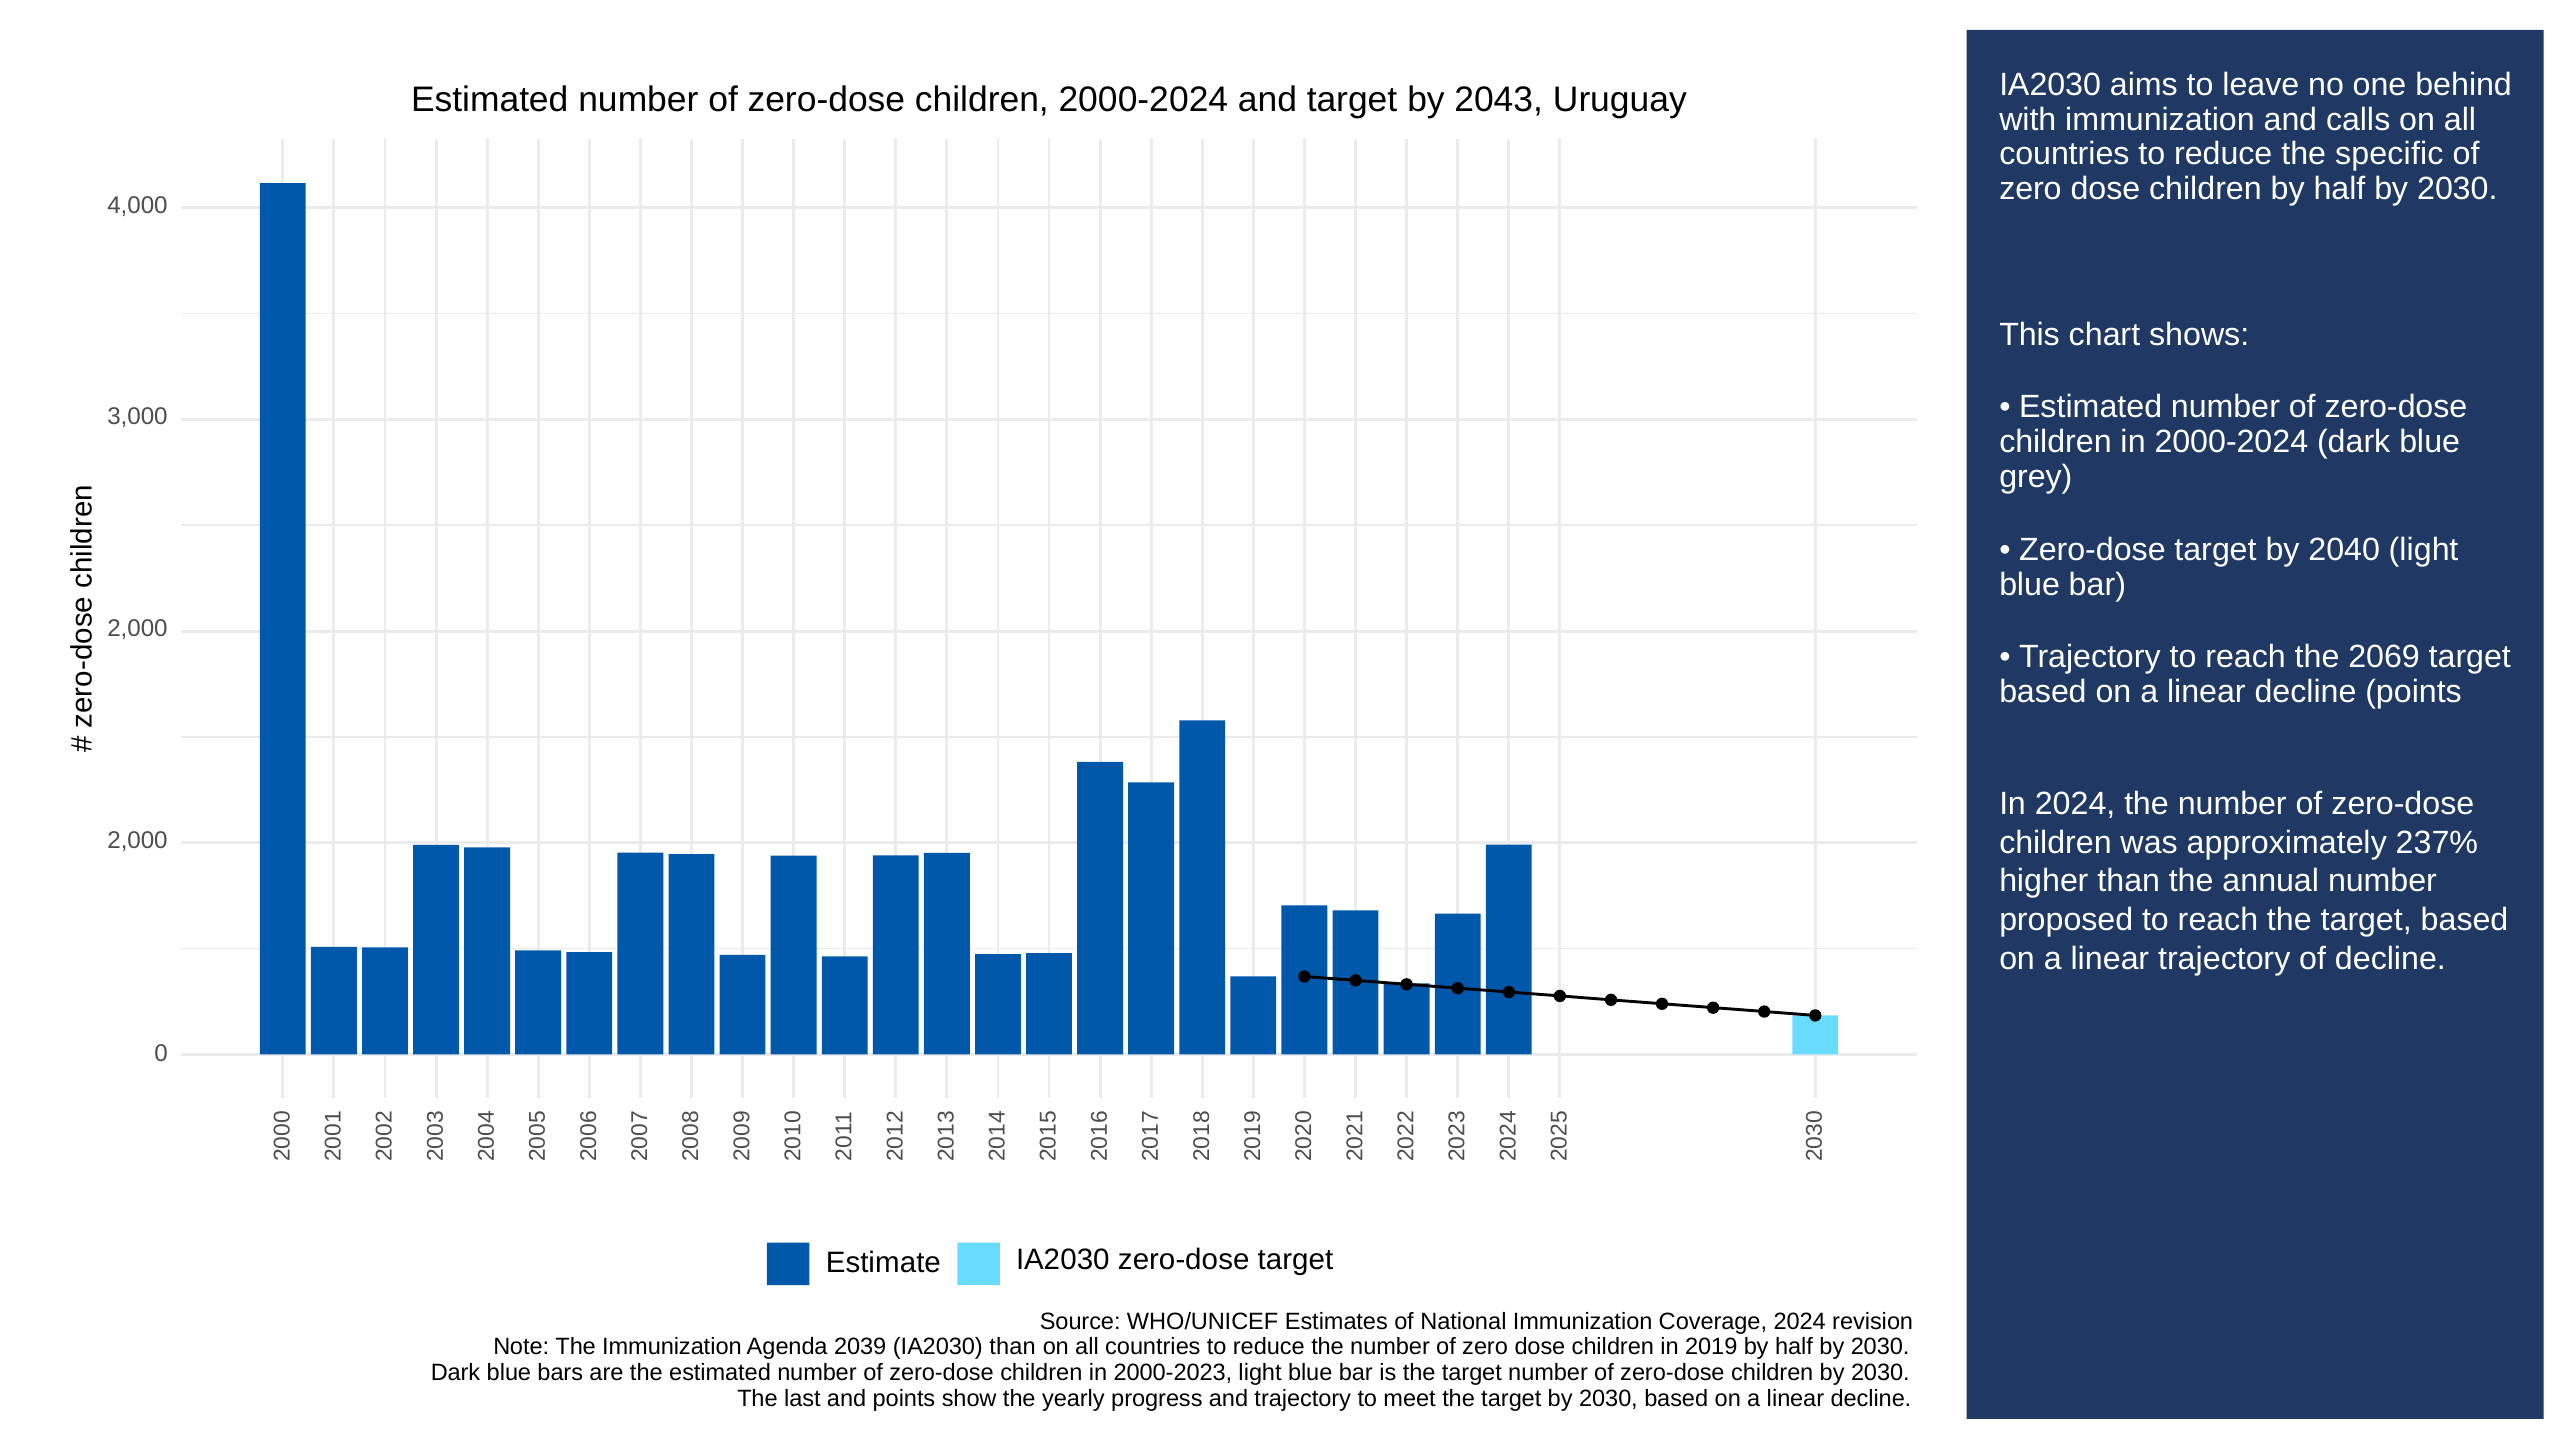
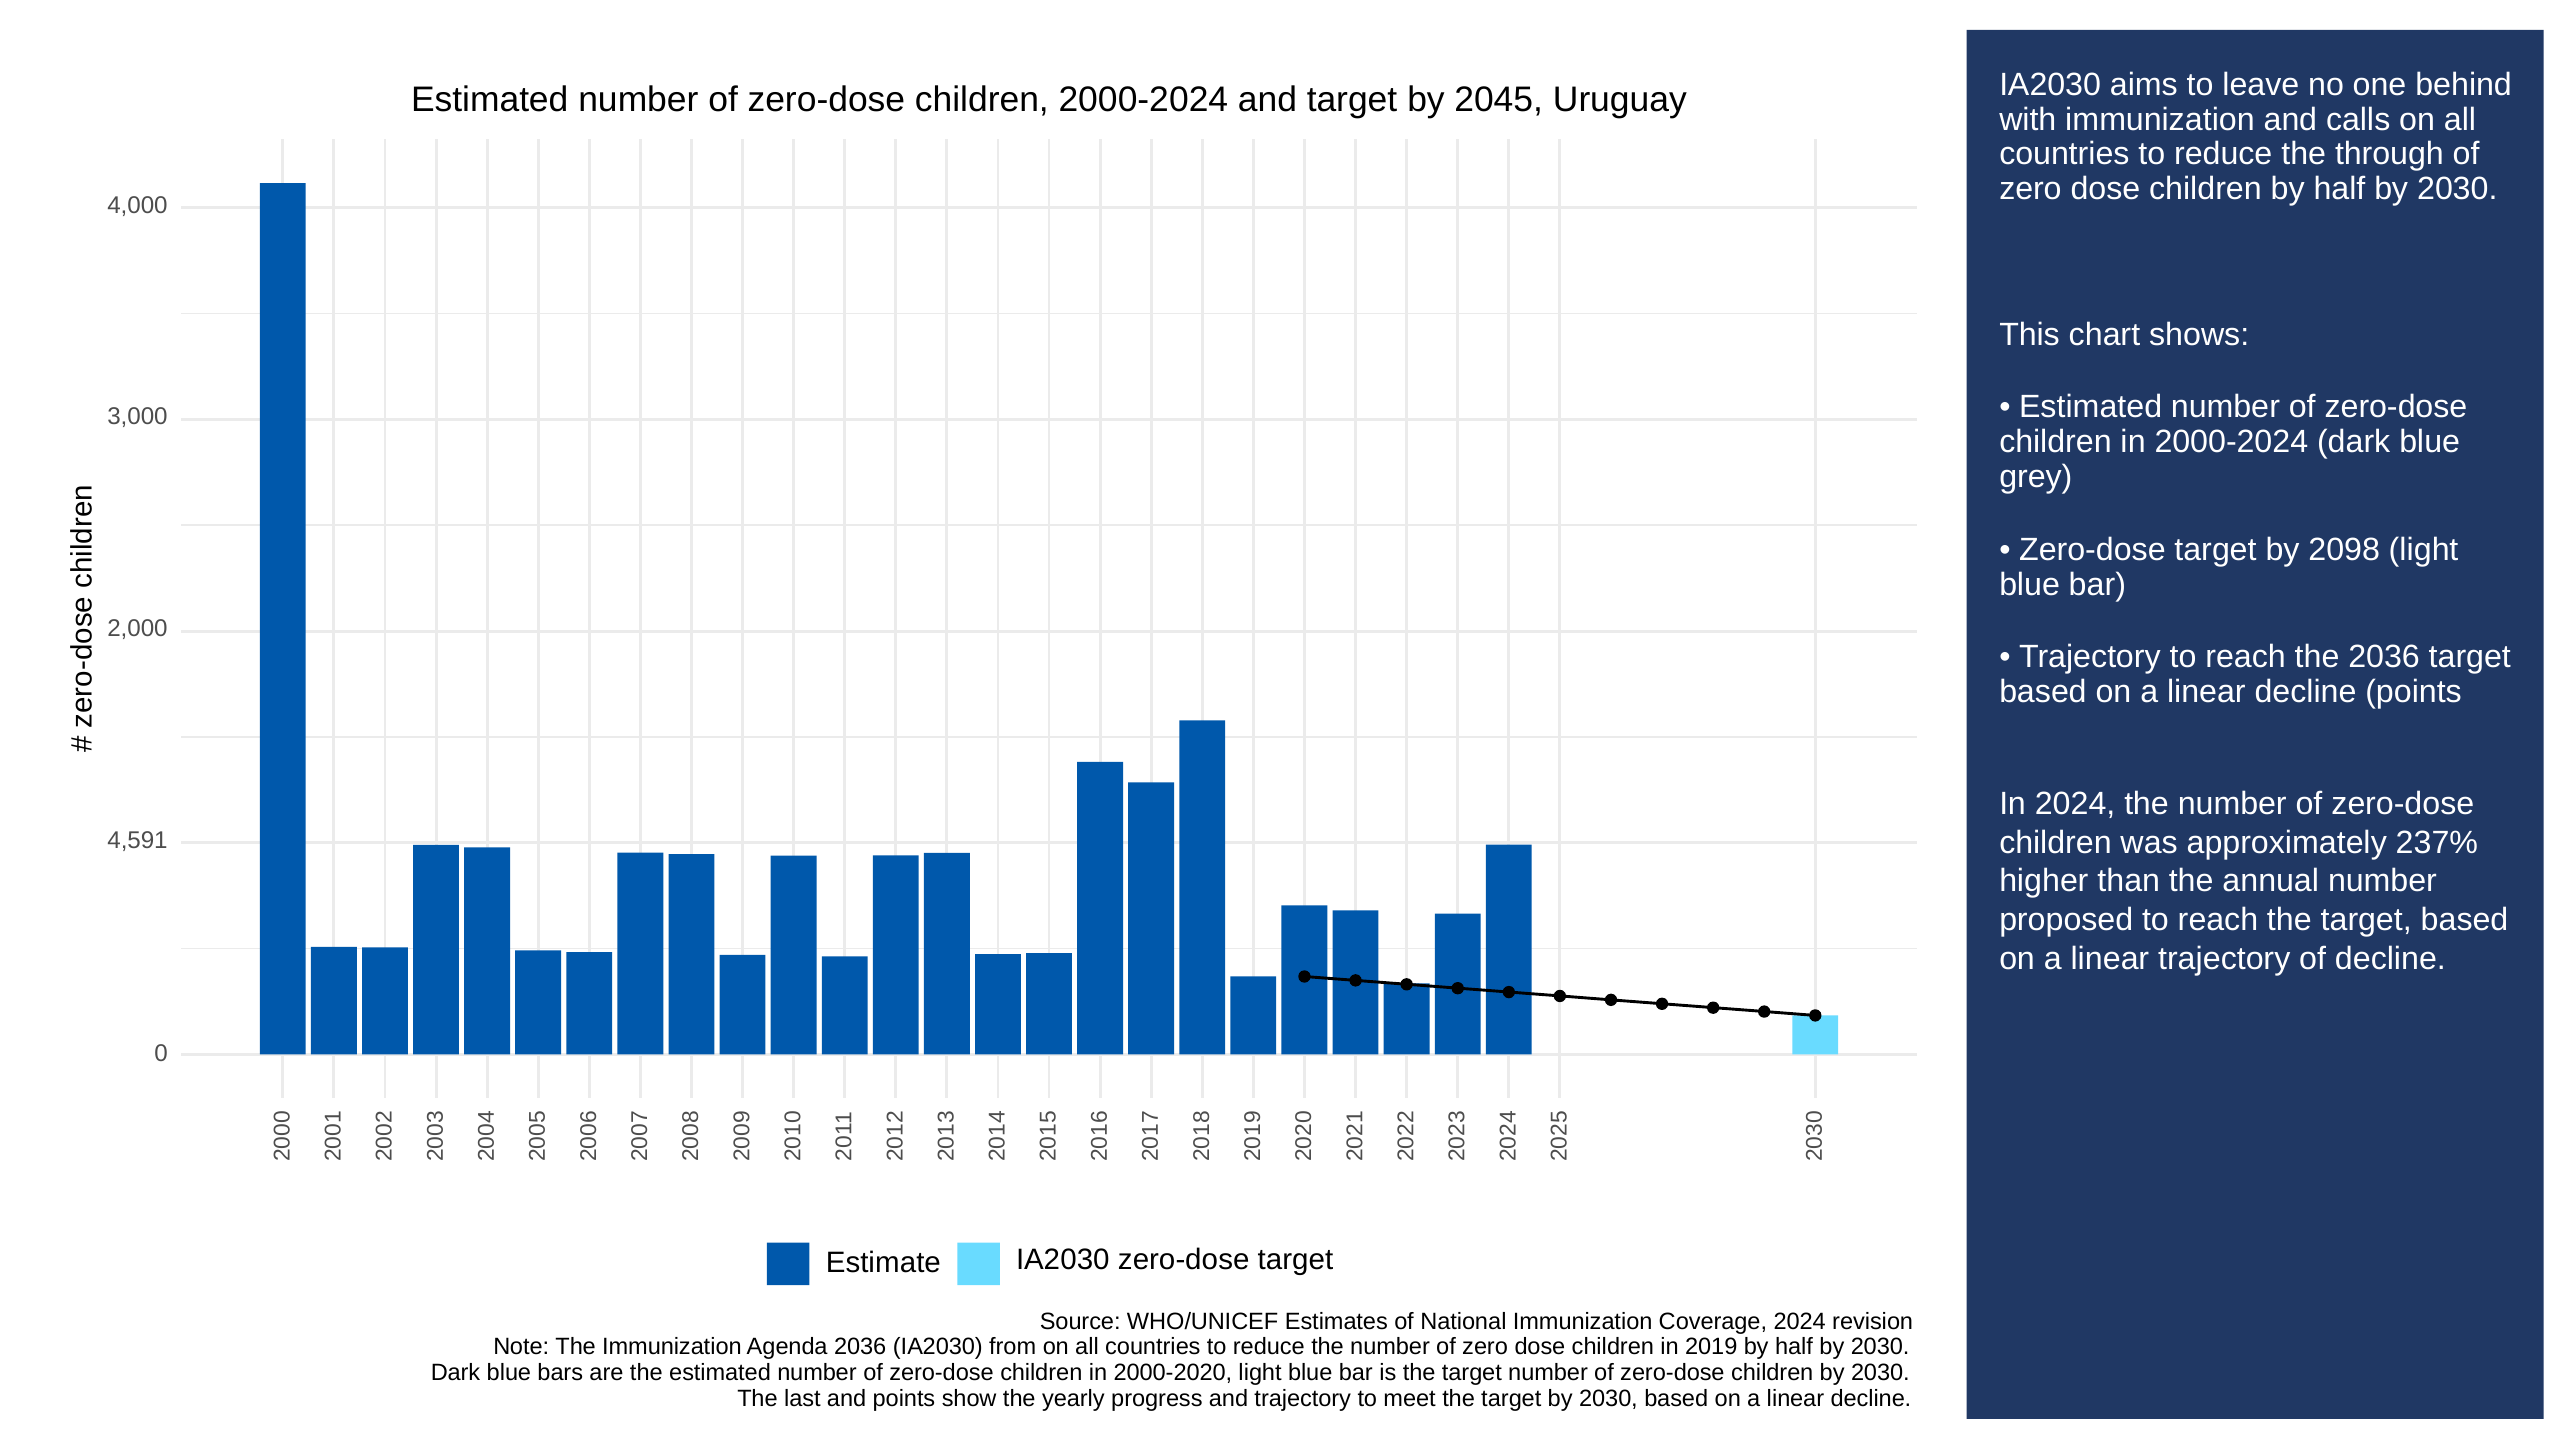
2043: 2043 -> 2045 (1499, 100)
specific: specific -> through (2389, 154)
2040: 2040 -> 2098 (2344, 550)
the 2069: 2069 -> 2036 (2384, 657)
2,000: 2,000 -> 4,591 (138, 840)
Agenda 2039: 2039 -> 2036 (860, 1347)
IA2030 than: than -> from (1013, 1347)
2000-2023: 2000-2023 -> 2000-2020 (1173, 1373)
